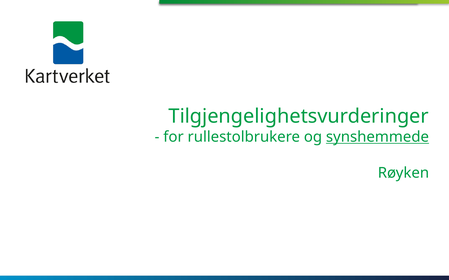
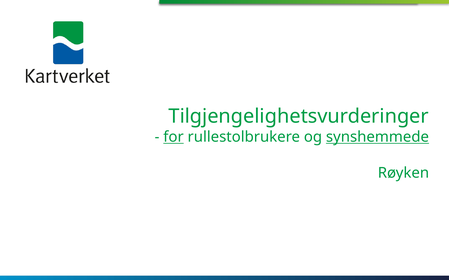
for underline: none -> present (174, 137)
